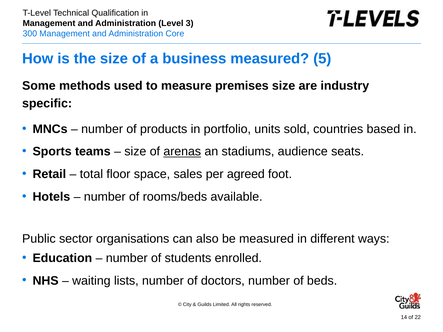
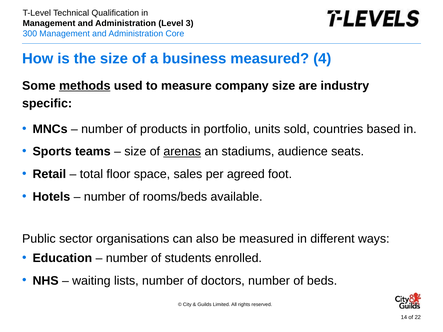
5: 5 -> 4 (322, 59)
methods underline: none -> present (85, 86)
premises: premises -> company (242, 86)
